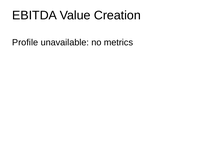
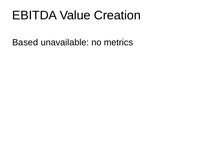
Profile: Profile -> Based (25, 43)
